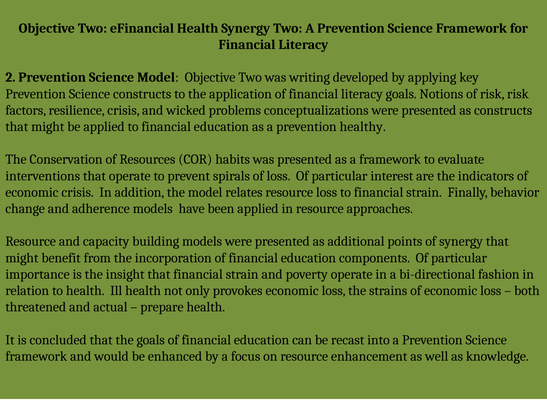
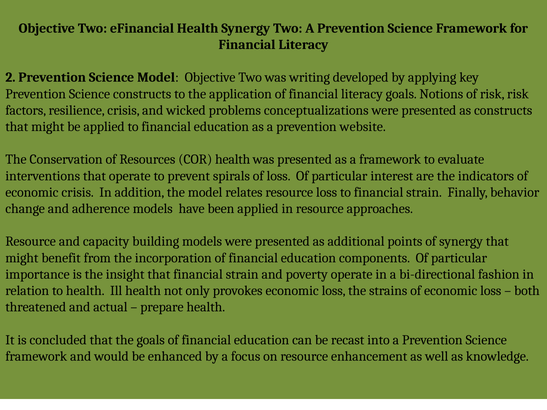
healthy: healthy -> website (363, 127)
COR habits: habits -> health (233, 160)
